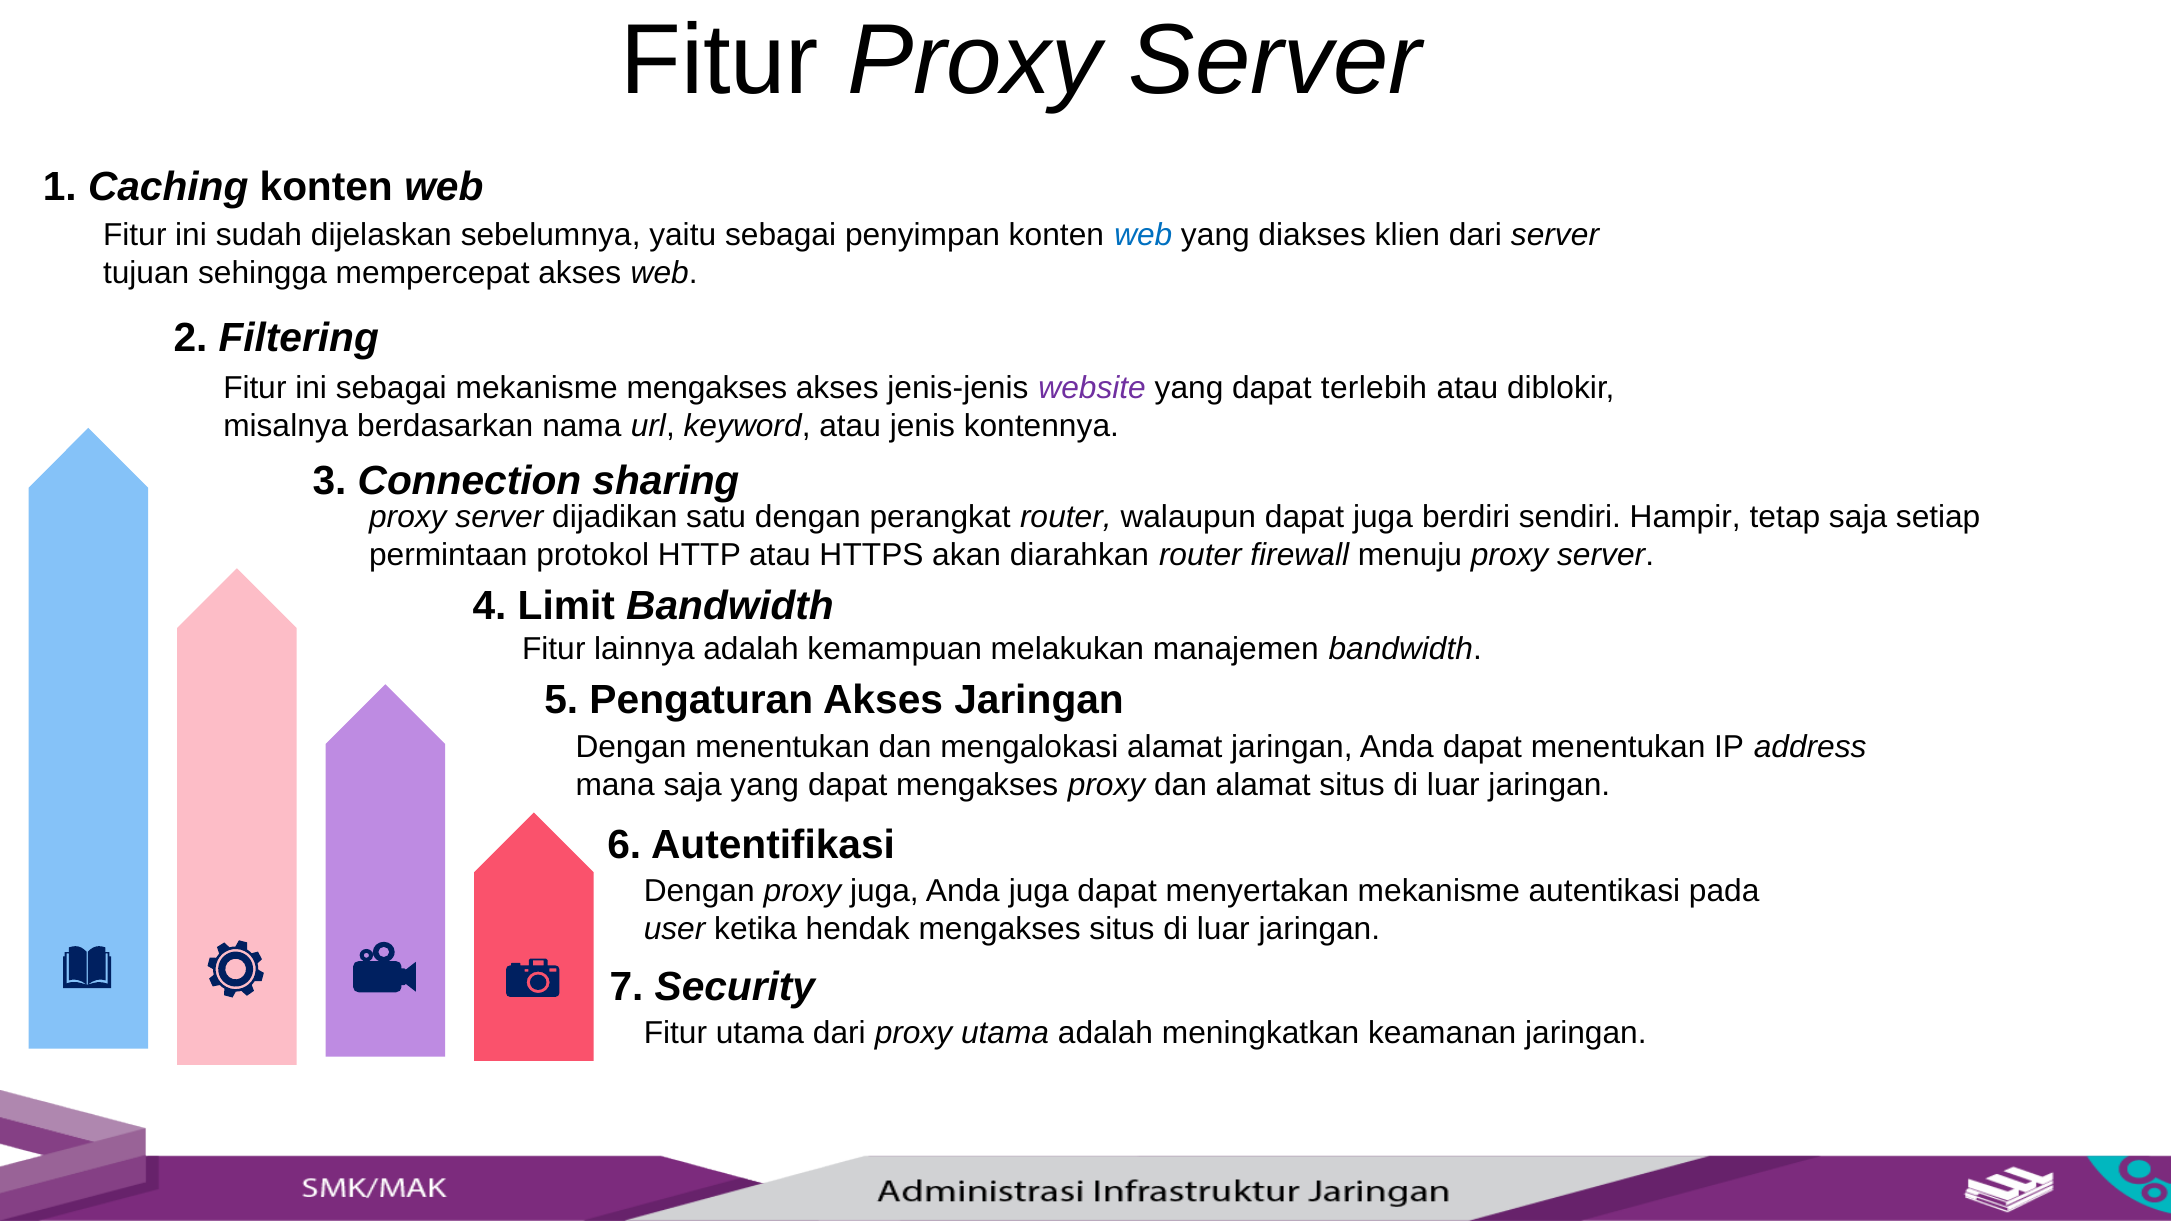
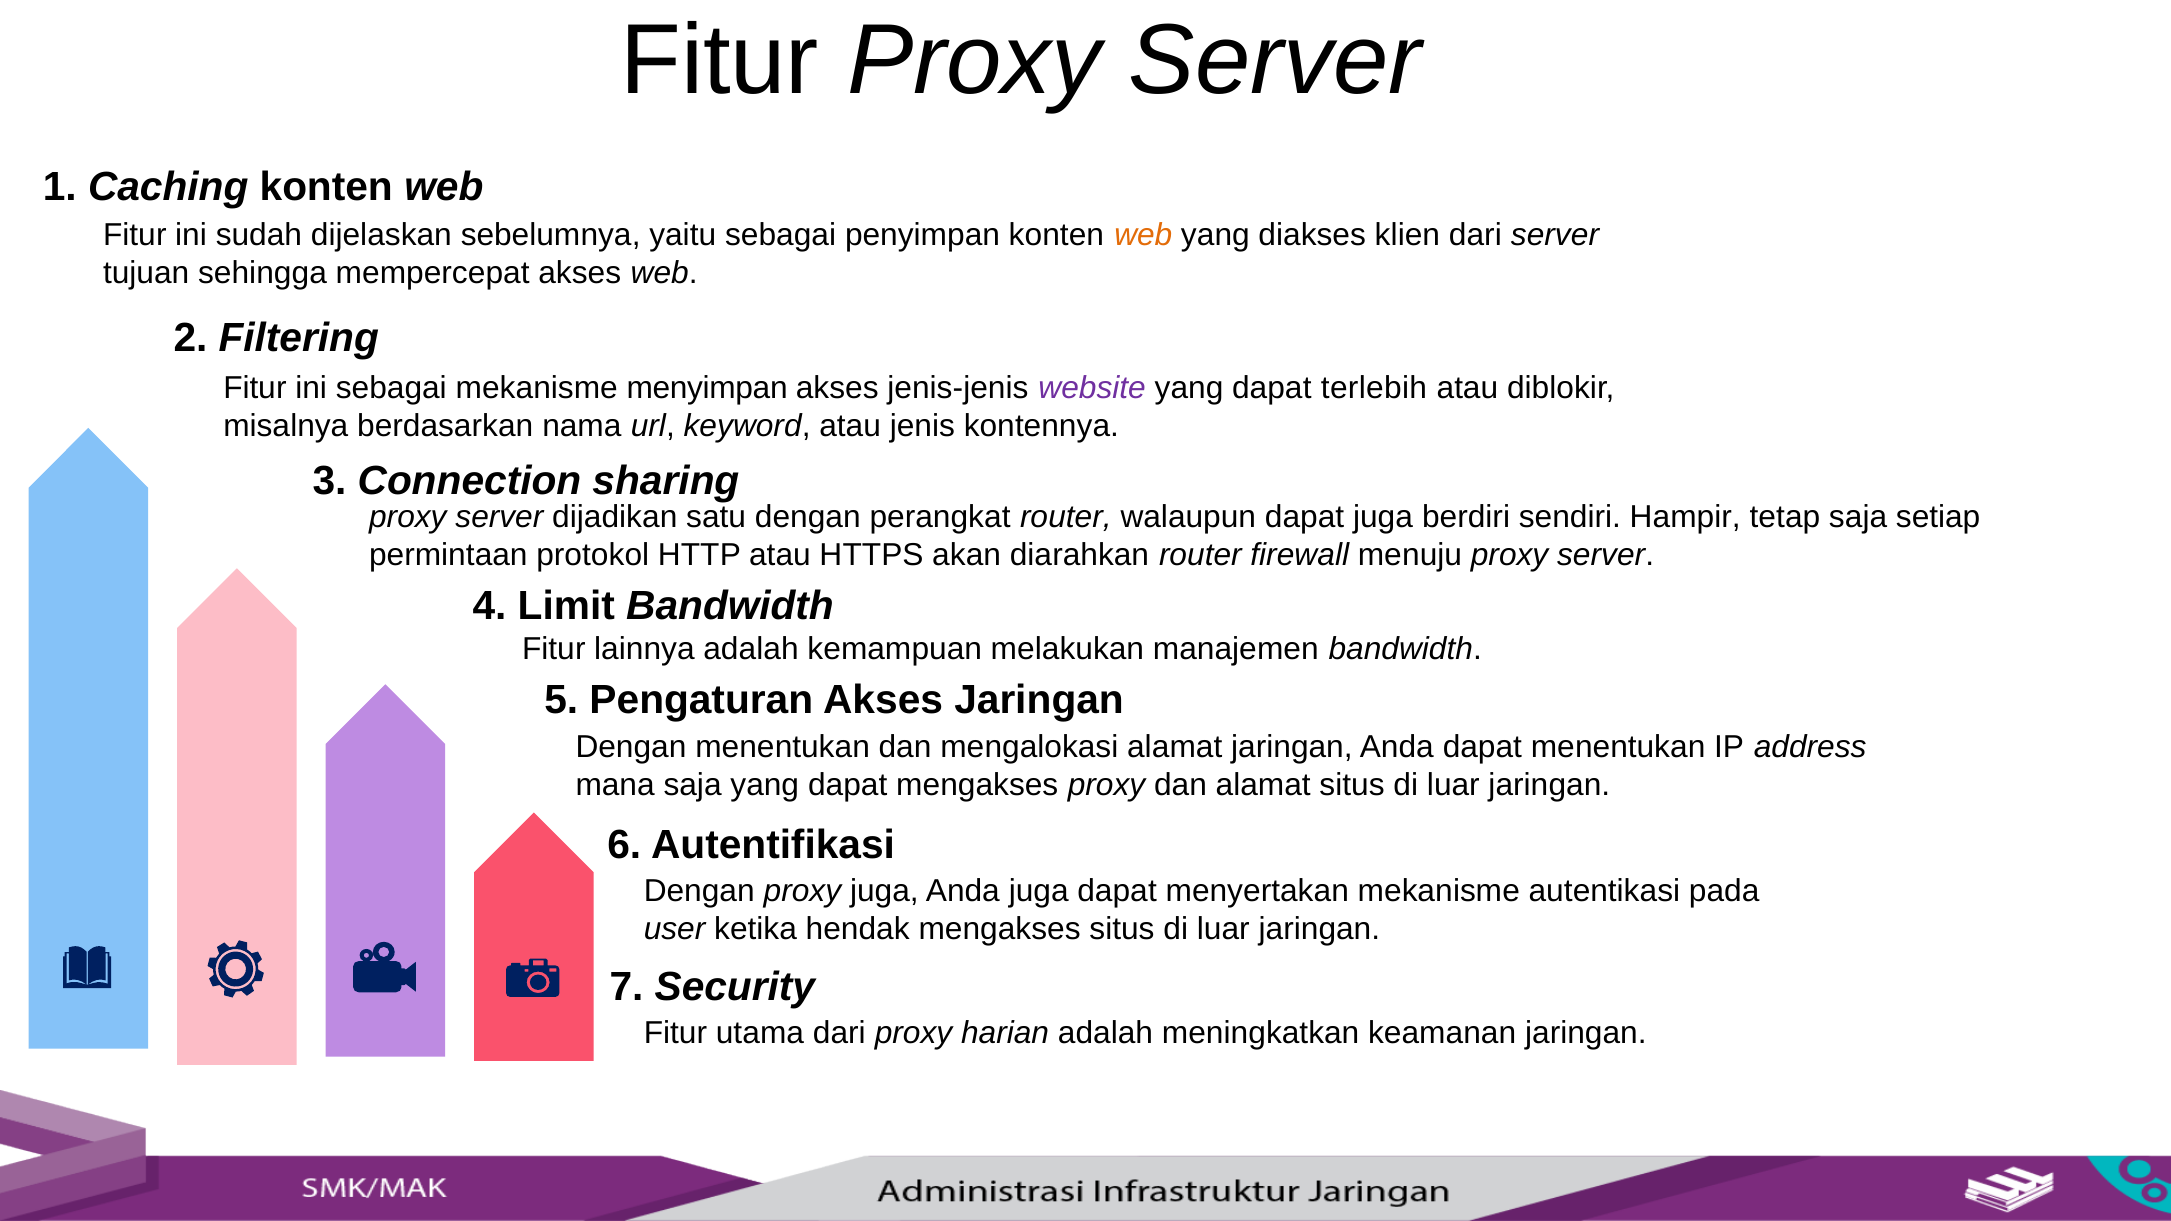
web colour: blue -> orange (1143, 235)
mekanisme mengakses: mengakses -> menyimpan (707, 388)
proxy utama: utama -> harian (1005, 1033)
